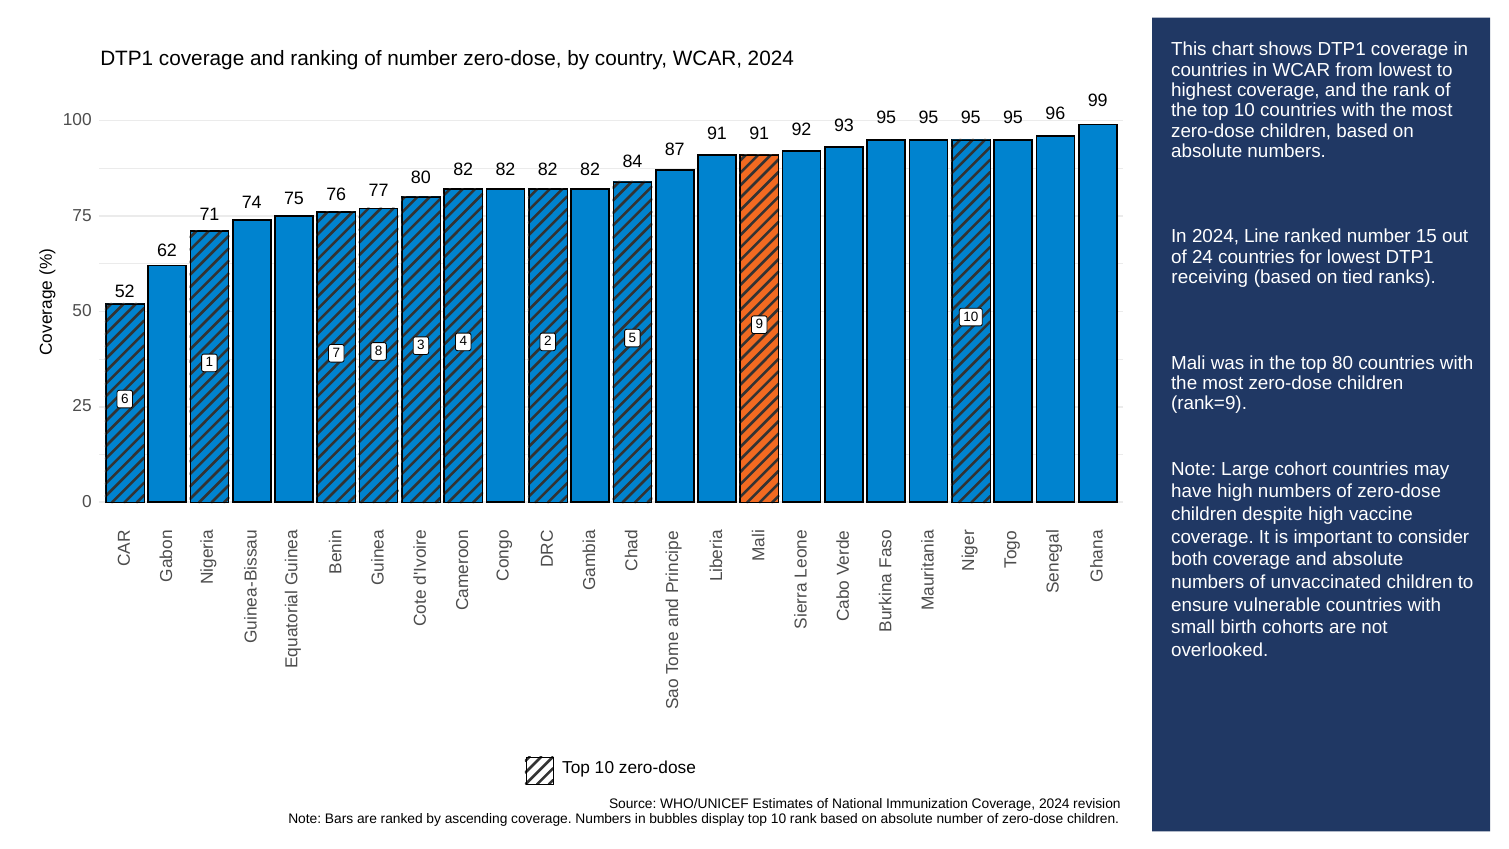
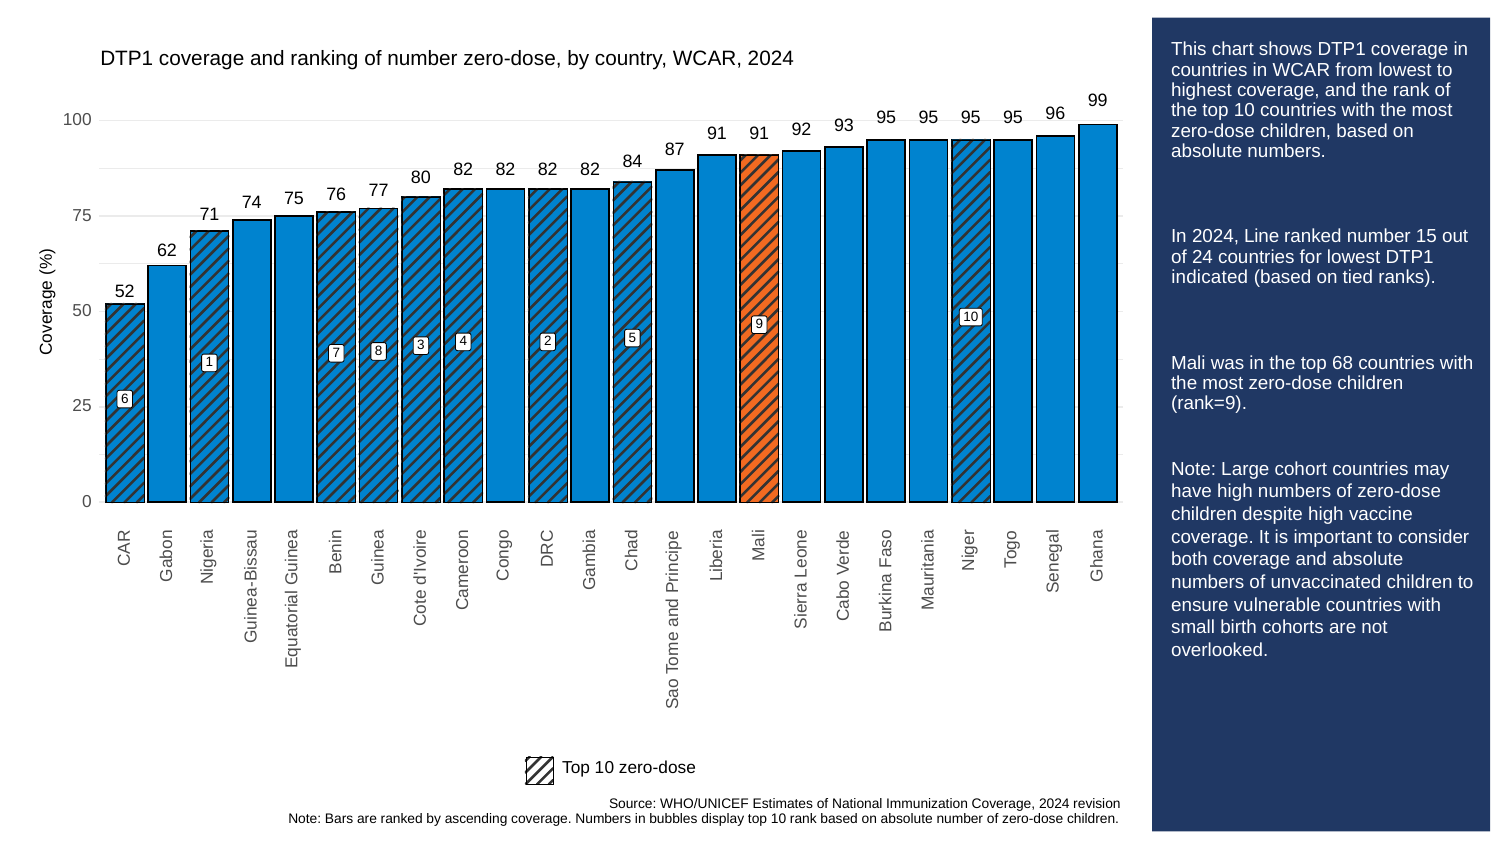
receiving: receiving -> indicated (1210, 277)
top 80: 80 -> 68 (1343, 363)
